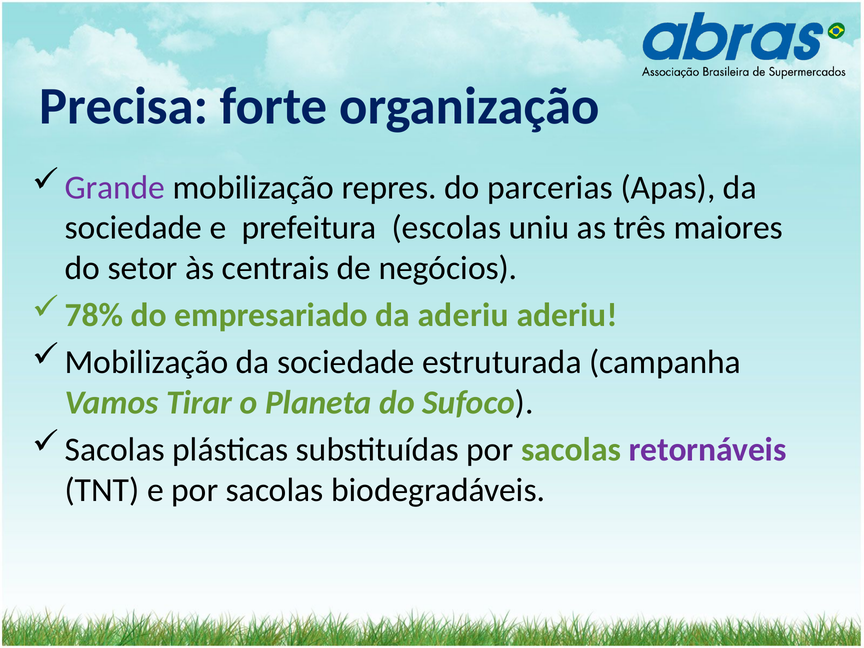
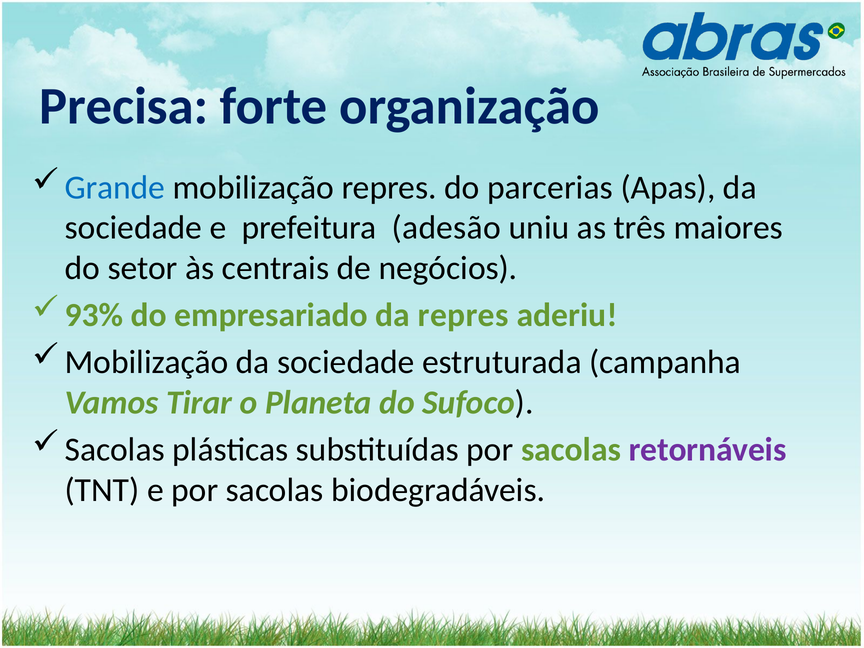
Grande colour: purple -> blue (115, 188)
escolas: escolas -> adesão (446, 228)
78%: 78% -> 93% (94, 315)
da aderiu: aderiu -> repres (463, 315)
